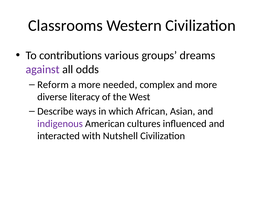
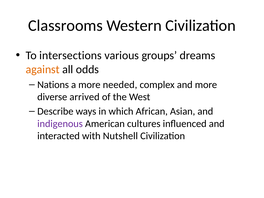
contributions: contributions -> intersections (71, 55)
against colour: purple -> orange (43, 69)
Reform: Reform -> Nations (53, 85)
literacy: literacy -> arrived (85, 97)
